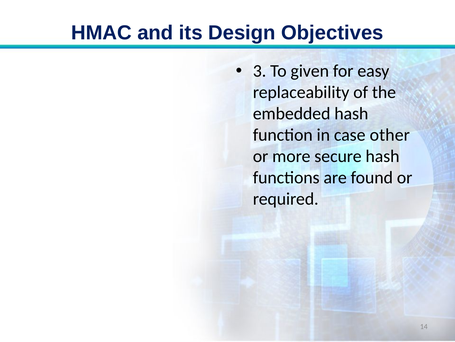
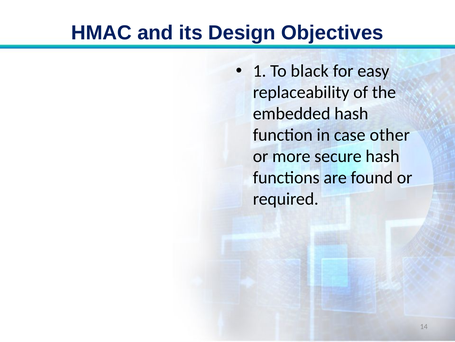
3: 3 -> 1 (260, 71)
given: given -> black (310, 71)
